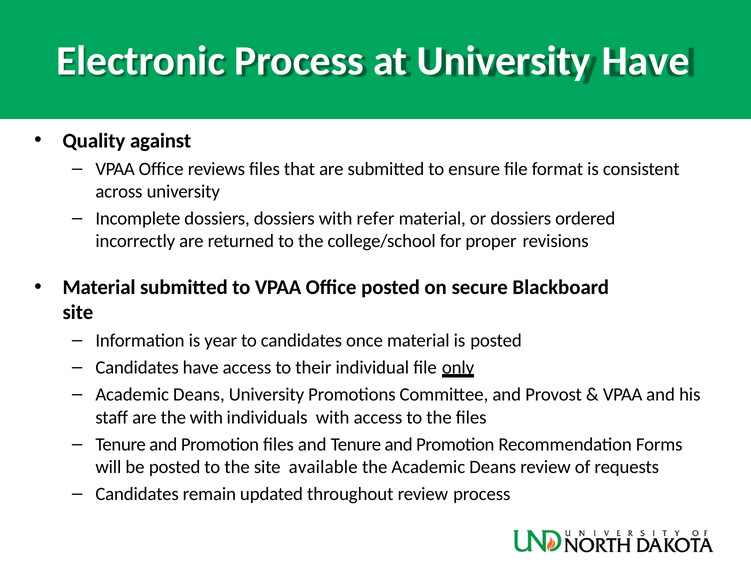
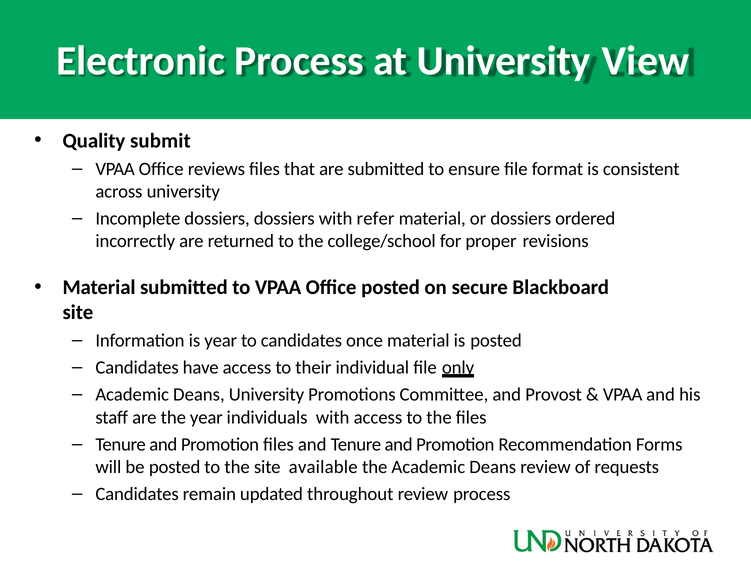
University Have: Have -> View (645, 61)
against: against -> submit (160, 141)
the with: with -> year (206, 417)
